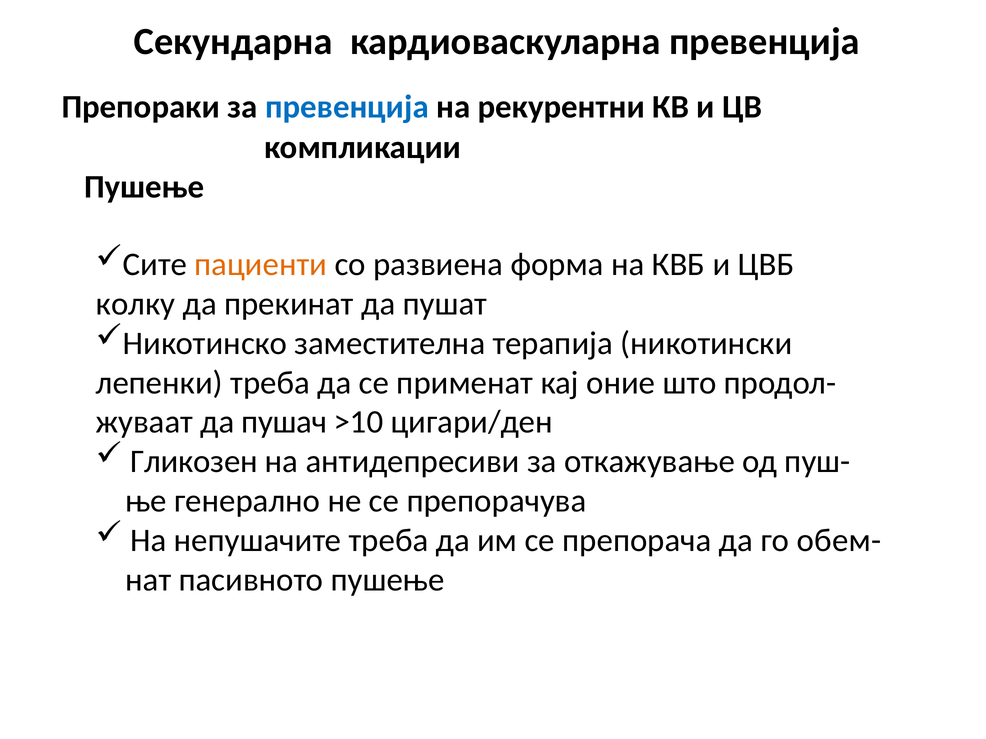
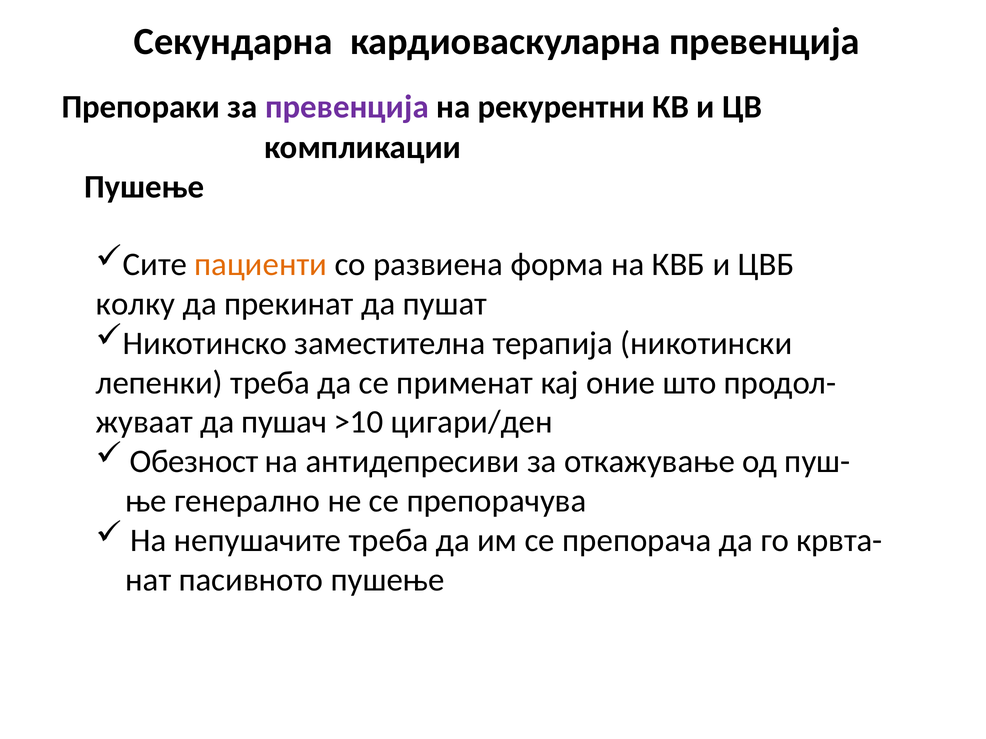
превенција colour: blue -> purple (347, 107)
Гликозен: Гликозен -> Обезност (194, 462)
обем-: обем- -> крвта- (839, 541)
